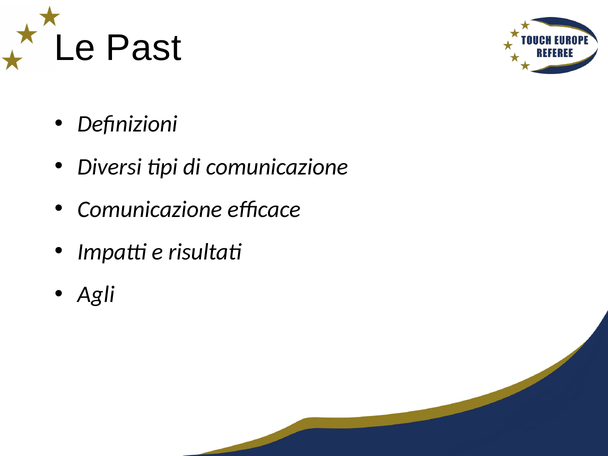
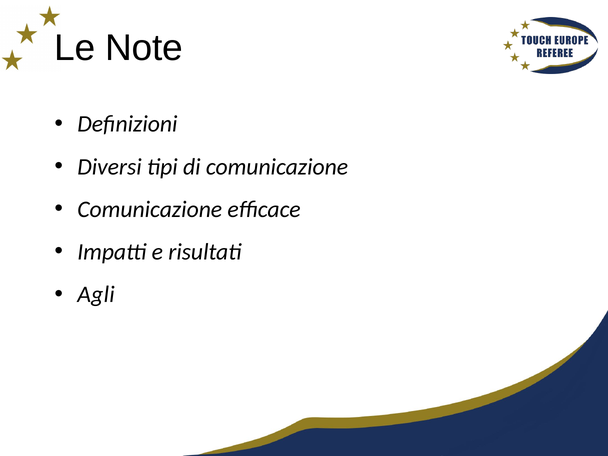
Past: Past -> Note (144, 48)
